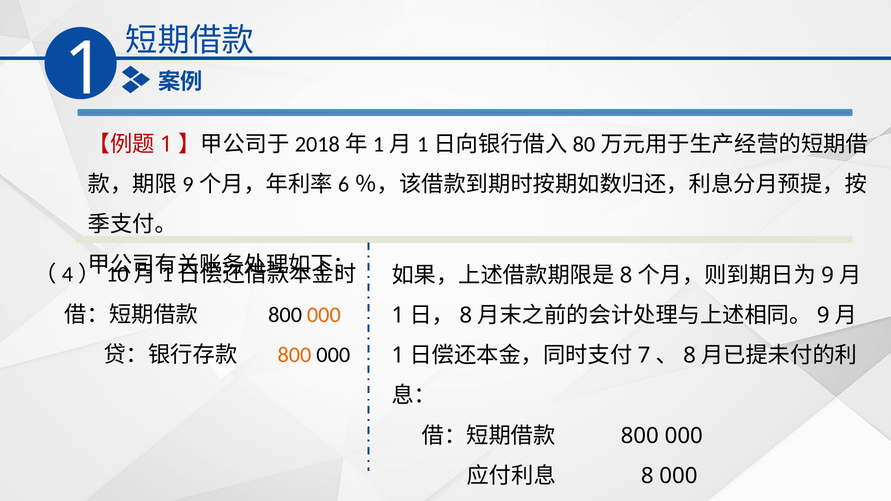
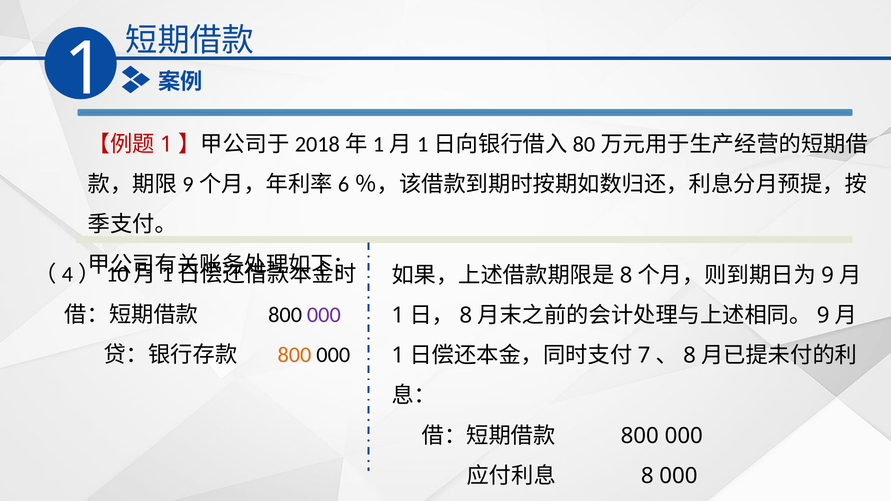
000 colour: orange -> purple (324, 315)
